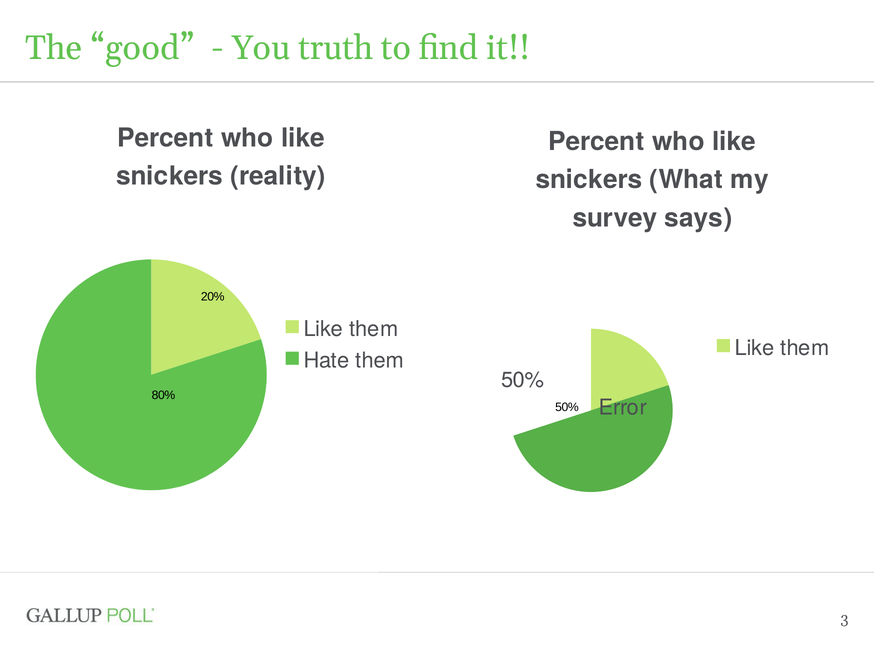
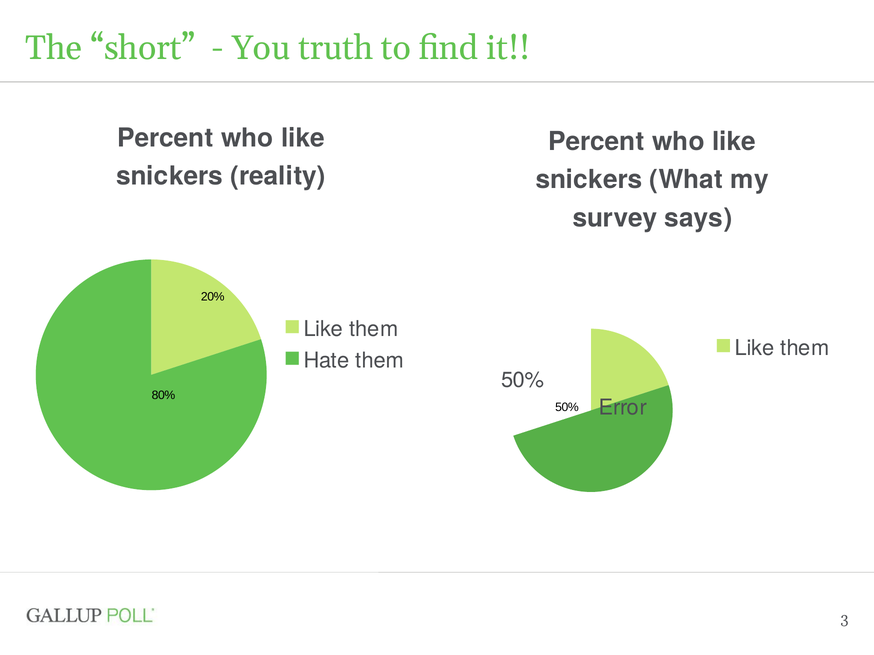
good: good -> short (143, 48)
